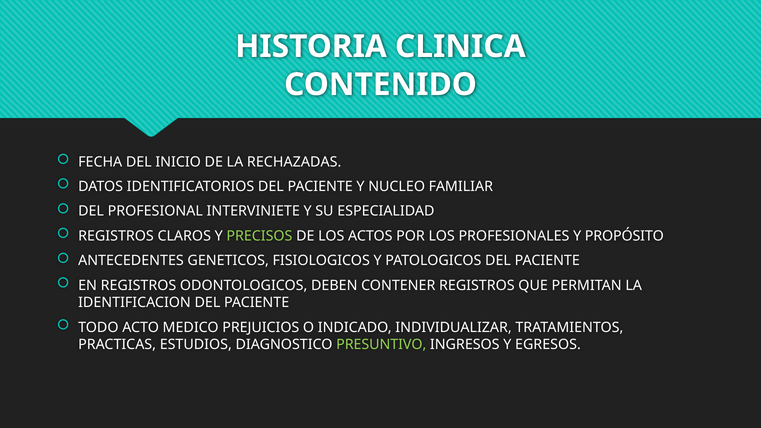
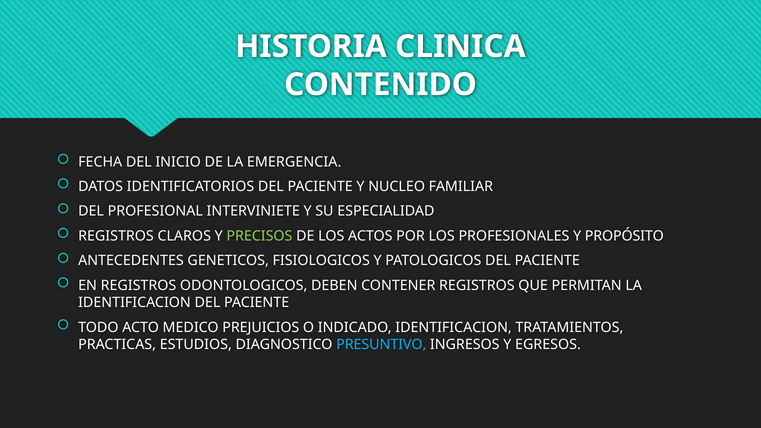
RECHAZADAS: RECHAZADAS -> EMERGENCIA (294, 162)
INDICADO INDIVIDUALIZAR: INDIVIDUALIZAR -> IDENTIFICACION (454, 327)
PRESUNTIVO colour: light green -> light blue (381, 345)
